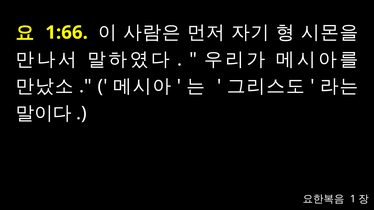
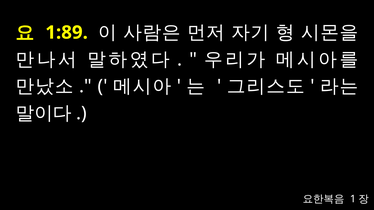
1:66: 1:66 -> 1:89 (67, 33)
